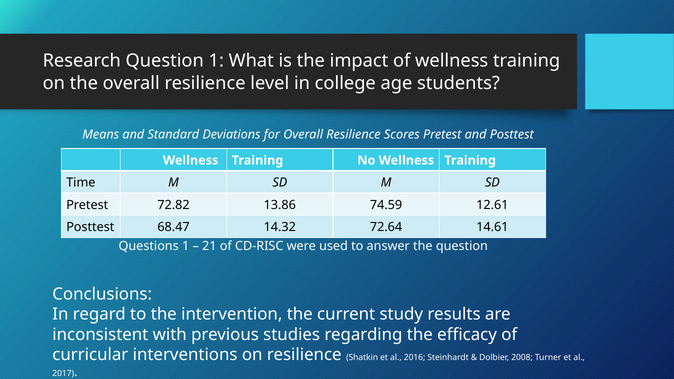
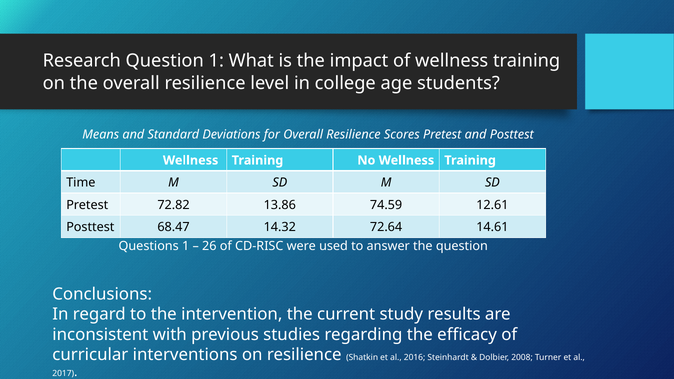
21: 21 -> 26 (209, 246)
